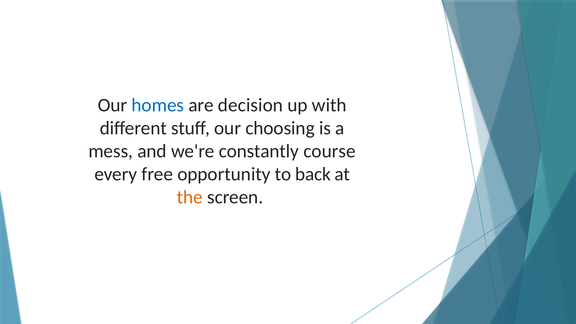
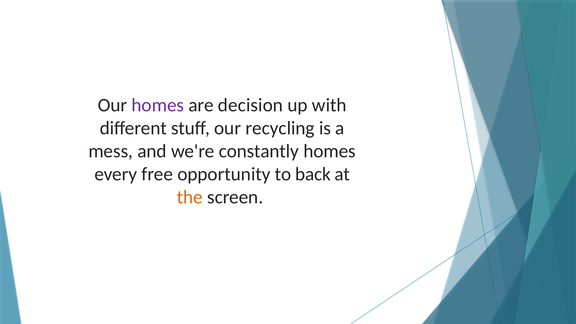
homes colour: blue -> purple (158, 105)
choosing: choosing -> recycling (280, 128)
constantly course: course -> homes (330, 151)
